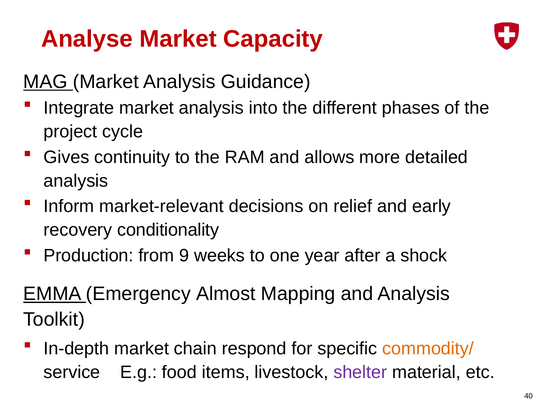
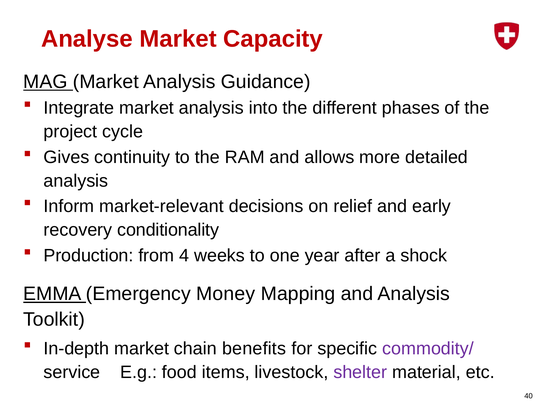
9: 9 -> 4 (184, 255)
Almost: Almost -> Money (226, 293)
respond: respond -> benefits (254, 348)
commodity/ colour: orange -> purple (428, 348)
